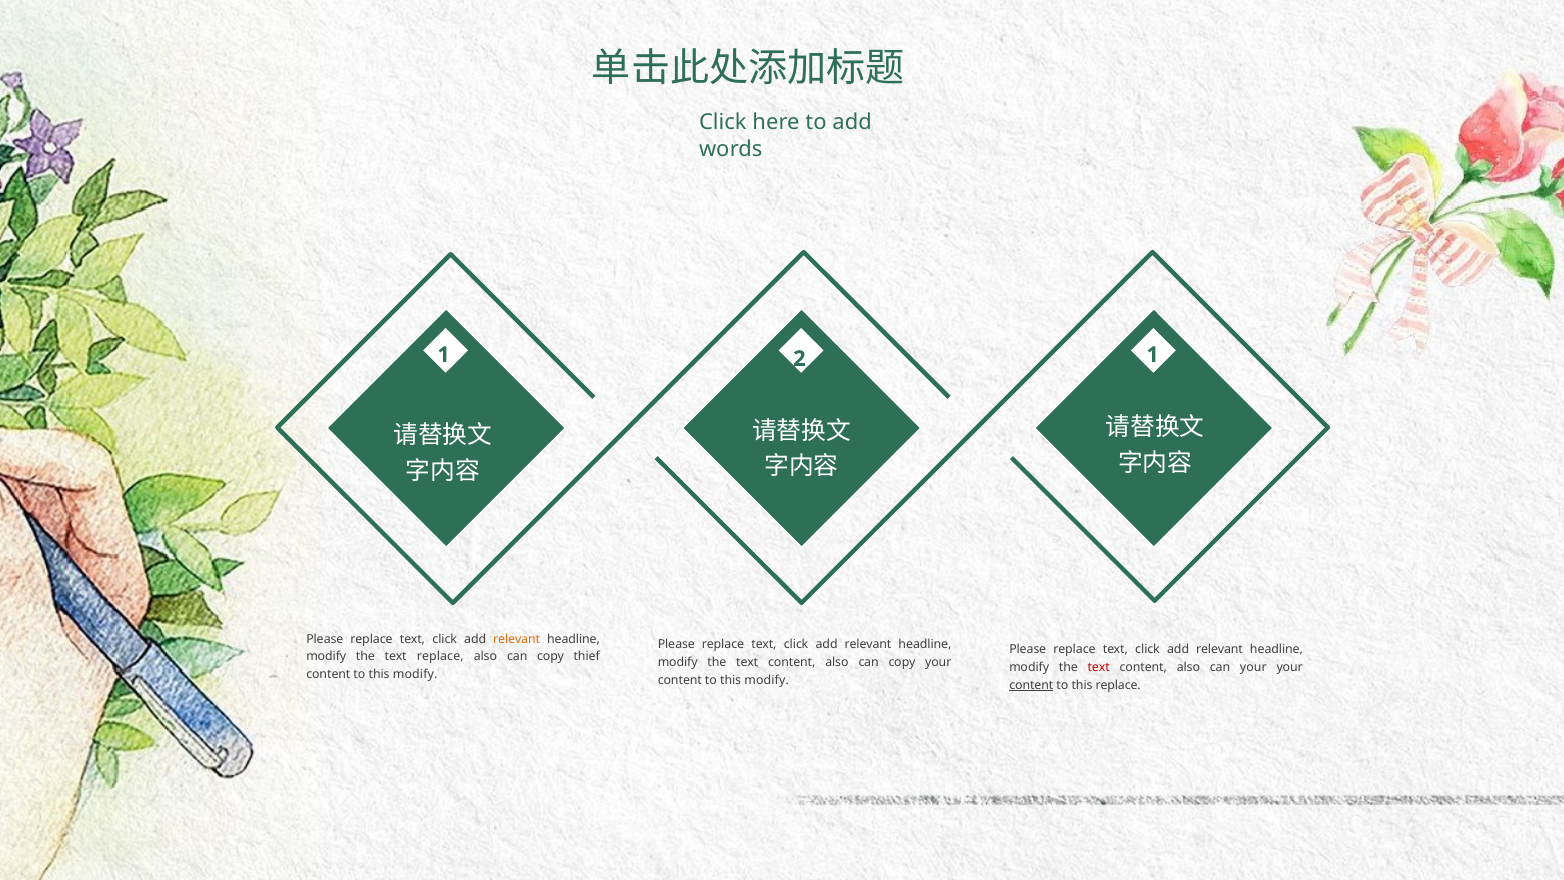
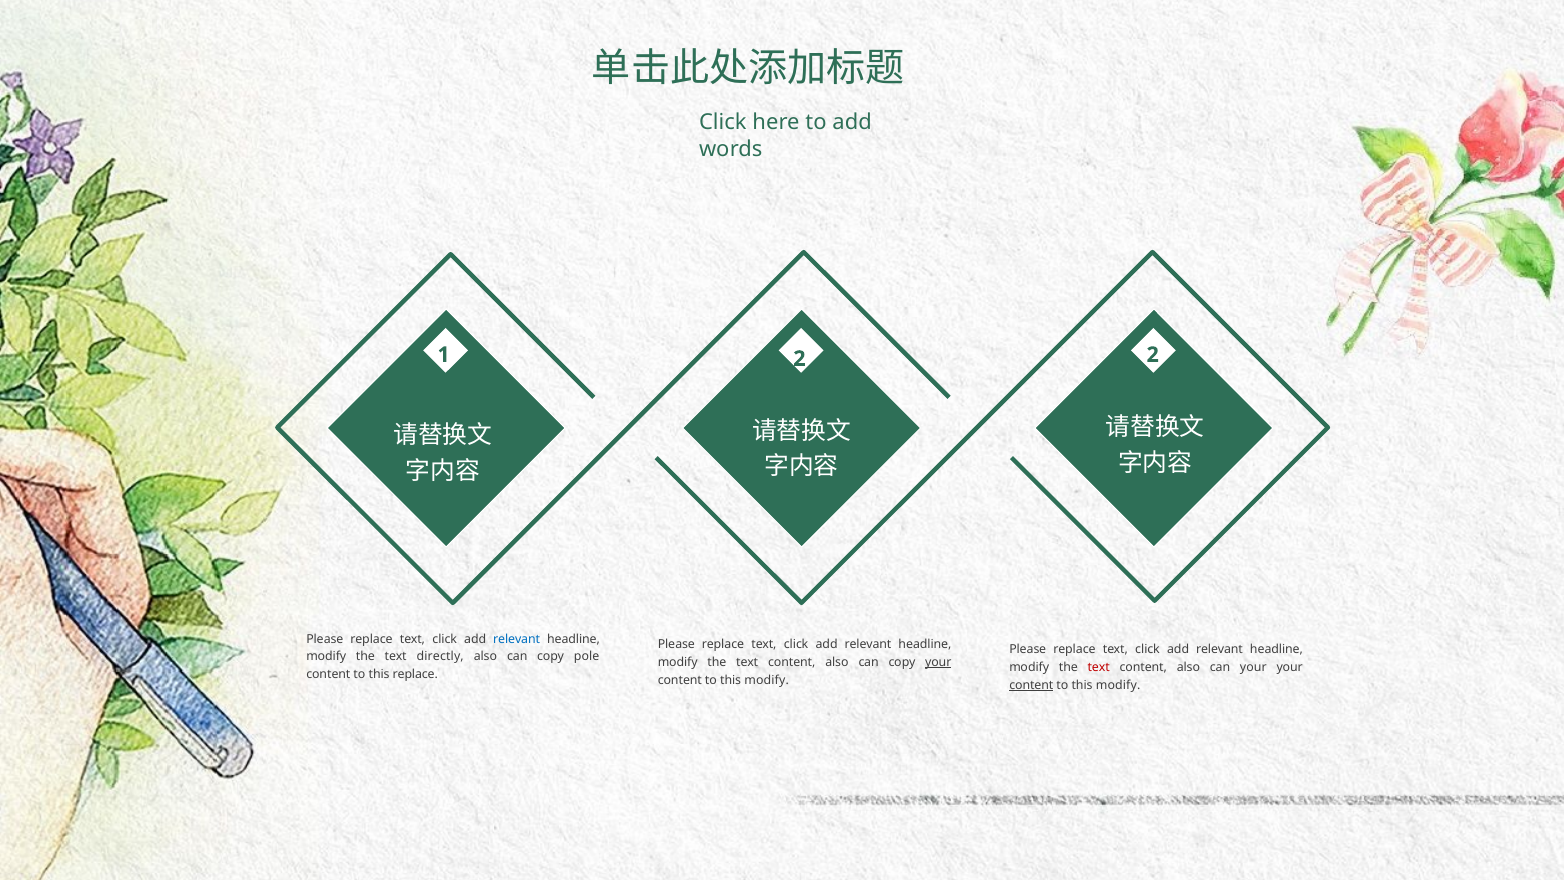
2 1: 1 -> 2 (1153, 355)
relevant colour: orange -> blue (517, 639)
text replace: replace -> directly (440, 657)
thief: thief -> pole (587, 657)
your underline: none -> present (938, 662)
modify: modify -> replace (415, 674)
replace: replace -> modify (1118, 685)
